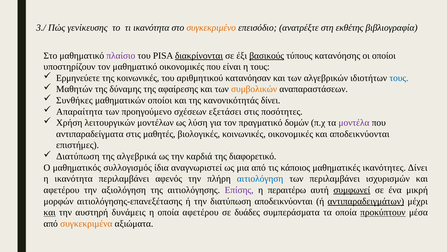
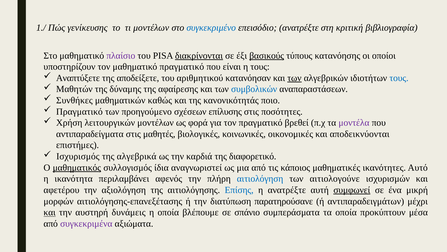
3./: 3./ -> 1./ (41, 28)
τι ικανότητα: ικανότητα -> μοντέλων (151, 28)
συγκεκριμένο colour: orange -> blue (211, 28)
εκθέτης: εκθέτης -> κριτική (349, 28)
μαθηματικό οικονομικές: οικονομικές -> πραγματικό (182, 67)
Ερμηνεύετε: Ερμηνεύετε -> Αναπτύξετε (78, 78)
της κοινωνικές: κοινωνικές -> αποδείξετε (138, 78)
των underline: none -> present (294, 78)
συμβολικών colour: orange -> blue (254, 89)
μαθηματικών οποίοι: οποίοι -> καθώς (160, 100)
κανονικότητάς δίνει: δίνει -> ποιο (271, 100)
Απαραίτητα: Απαραίτητα -> Πραγματικό (79, 111)
εξετάσει: εξετάσει -> επίλυσης (225, 111)
λύση: λύση -> φορά (198, 123)
δομών: δομών -> βρεθεί (297, 123)
Διατύπωση: Διατύπωση -> Ισχυρισμός (78, 156)
μαθηματικός underline: none -> present (77, 167)
ικανότητες Δίνει: Δίνει -> Αυτό (418, 167)
των περιλαμβάνει: περιλαμβάνει -> αιτιολογούνε (335, 178)
Επίσης colour: purple -> blue (239, 190)
η περαιτέρω: περαιτέρω -> ανατρέξτε (287, 190)
διατύπωση αποδεικνύονται: αποδεικνύονται -> παρατηρούσανε (284, 201)
αντιπαραδειγμάτων underline: present -> none (366, 201)
οποία αφετέρου: αφετέρου -> βλέπουμε (201, 212)
δυάδες: δυάδες -> σπάνιο (247, 212)
προκύπτουν underline: present -> none (383, 212)
συγκεκριμένα colour: orange -> purple (86, 223)
